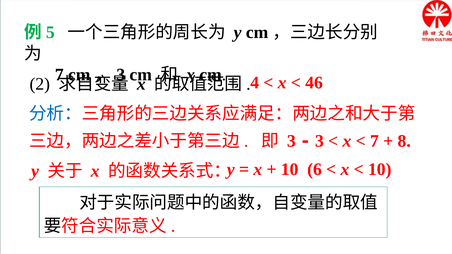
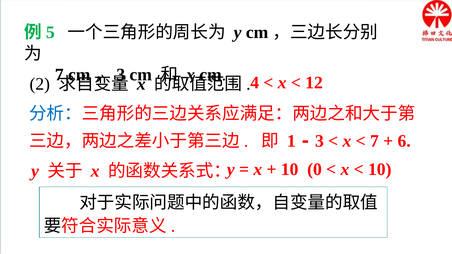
46: 46 -> 12 (314, 83)
3: 3 -> 1 (291, 141)
8: 8 -> 6 (404, 141)
6: 6 -> 0 (314, 170)
